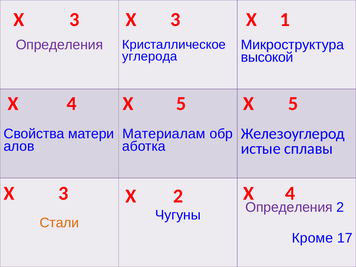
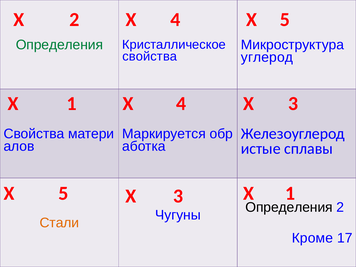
3: 3 -> 2 (74, 20)
3: 3 -> 4 (175, 20)
1: 1 -> 5 (285, 20)
Определения colour: purple -> green (59, 45)
углерода: углерода -> свойства (150, 56)
высокой: высокой -> углерод (267, 57)
4: 4 -> 1 (72, 104)
5: 5 -> 4 (181, 104)
5: 5 -> 3 (293, 104)
Материалам: Материалам -> Маркируется (164, 134)
3: 3 -> 5 (63, 193)
2: 2 -> 3 (178, 196)
4: 4 -> 1 (290, 193)
Определения colour: purple -> black (289, 207)
